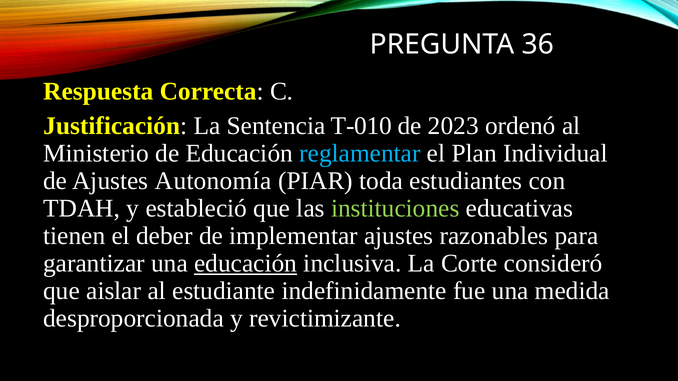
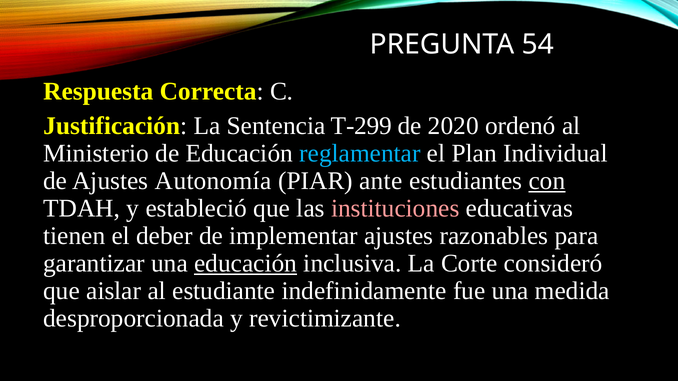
36: 36 -> 54 (538, 45)
T-010: T-010 -> T-299 (361, 126)
2023: 2023 -> 2020 (453, 126)
toda: toda -> ante (381, 181)
con underline: none -> present (547, 181)
instituciones colour: light green -> pink (395, 209)
